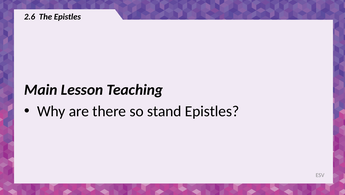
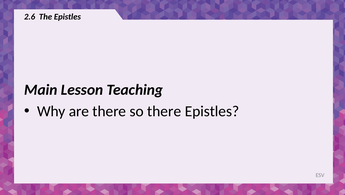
so stand: stand -> there (164, 111)
